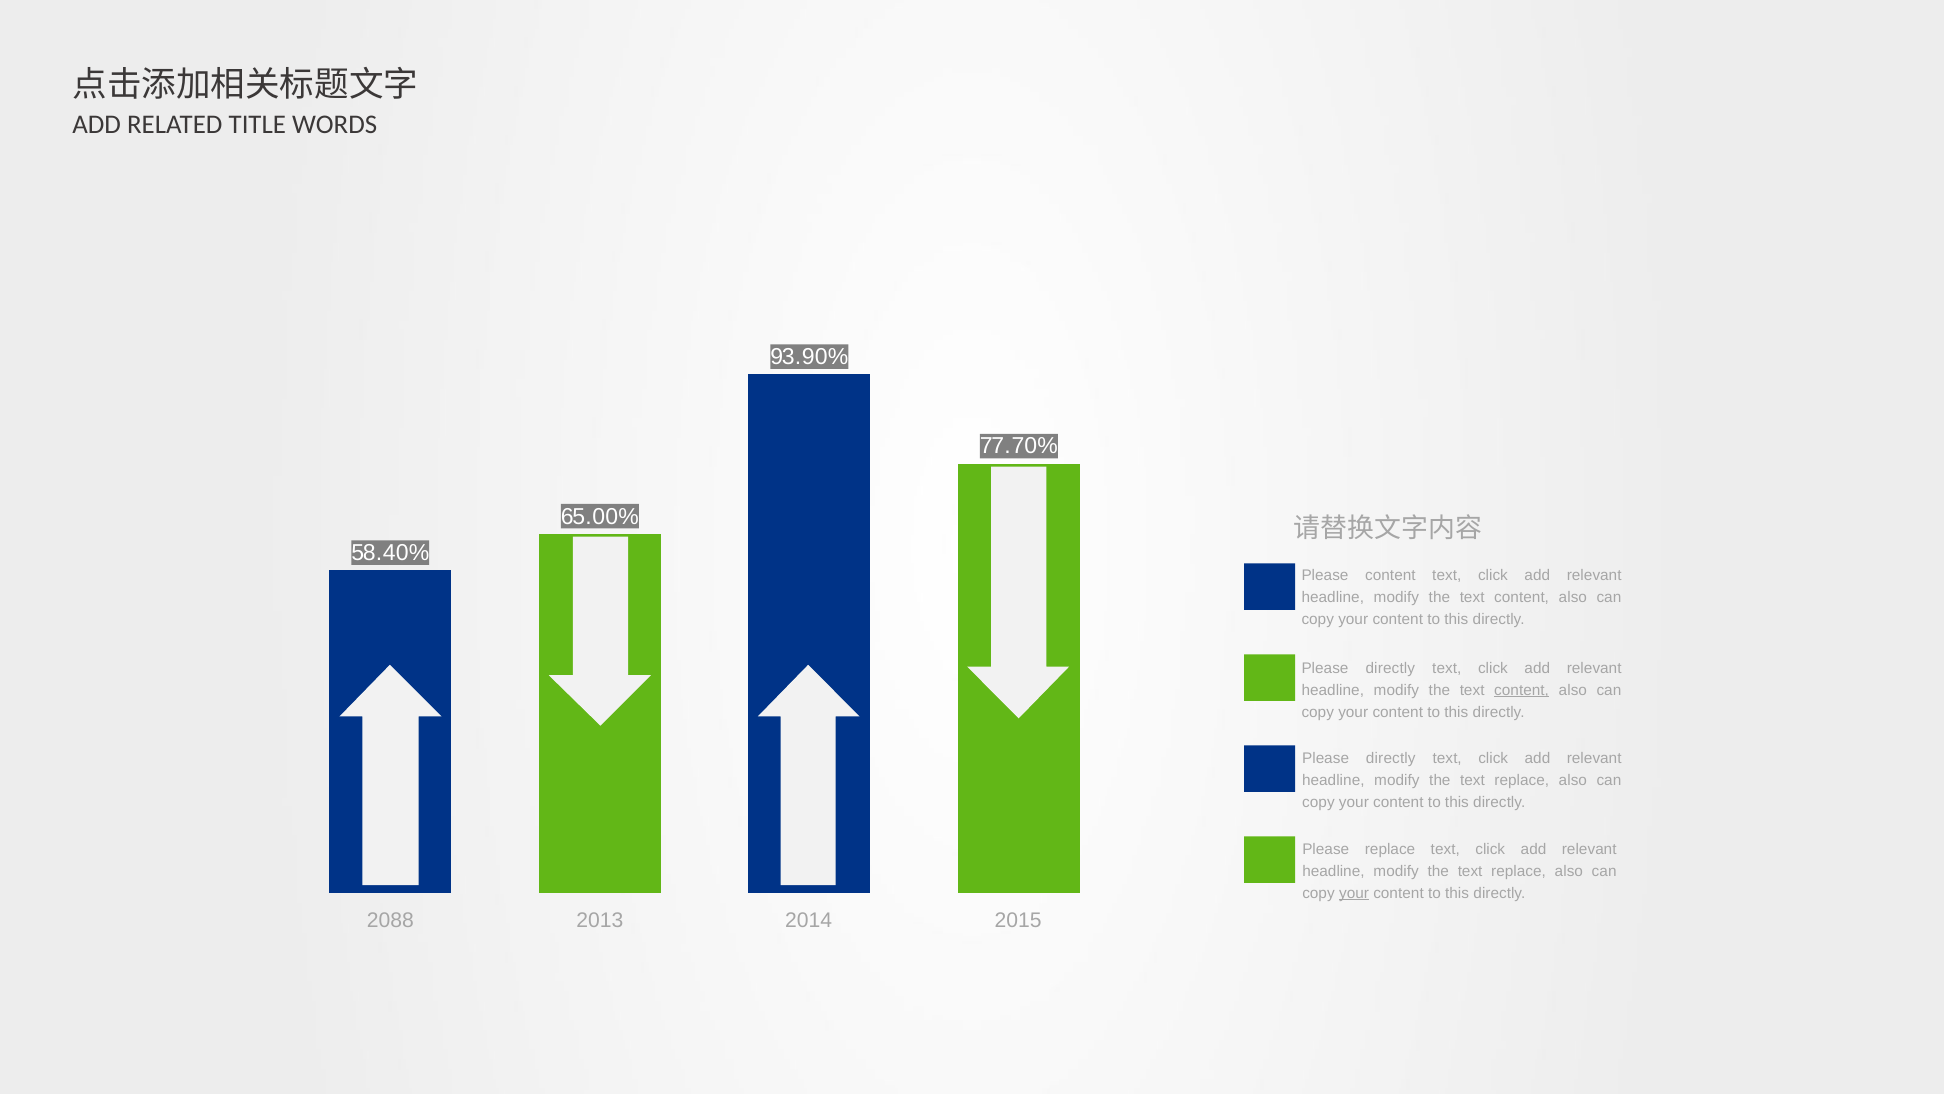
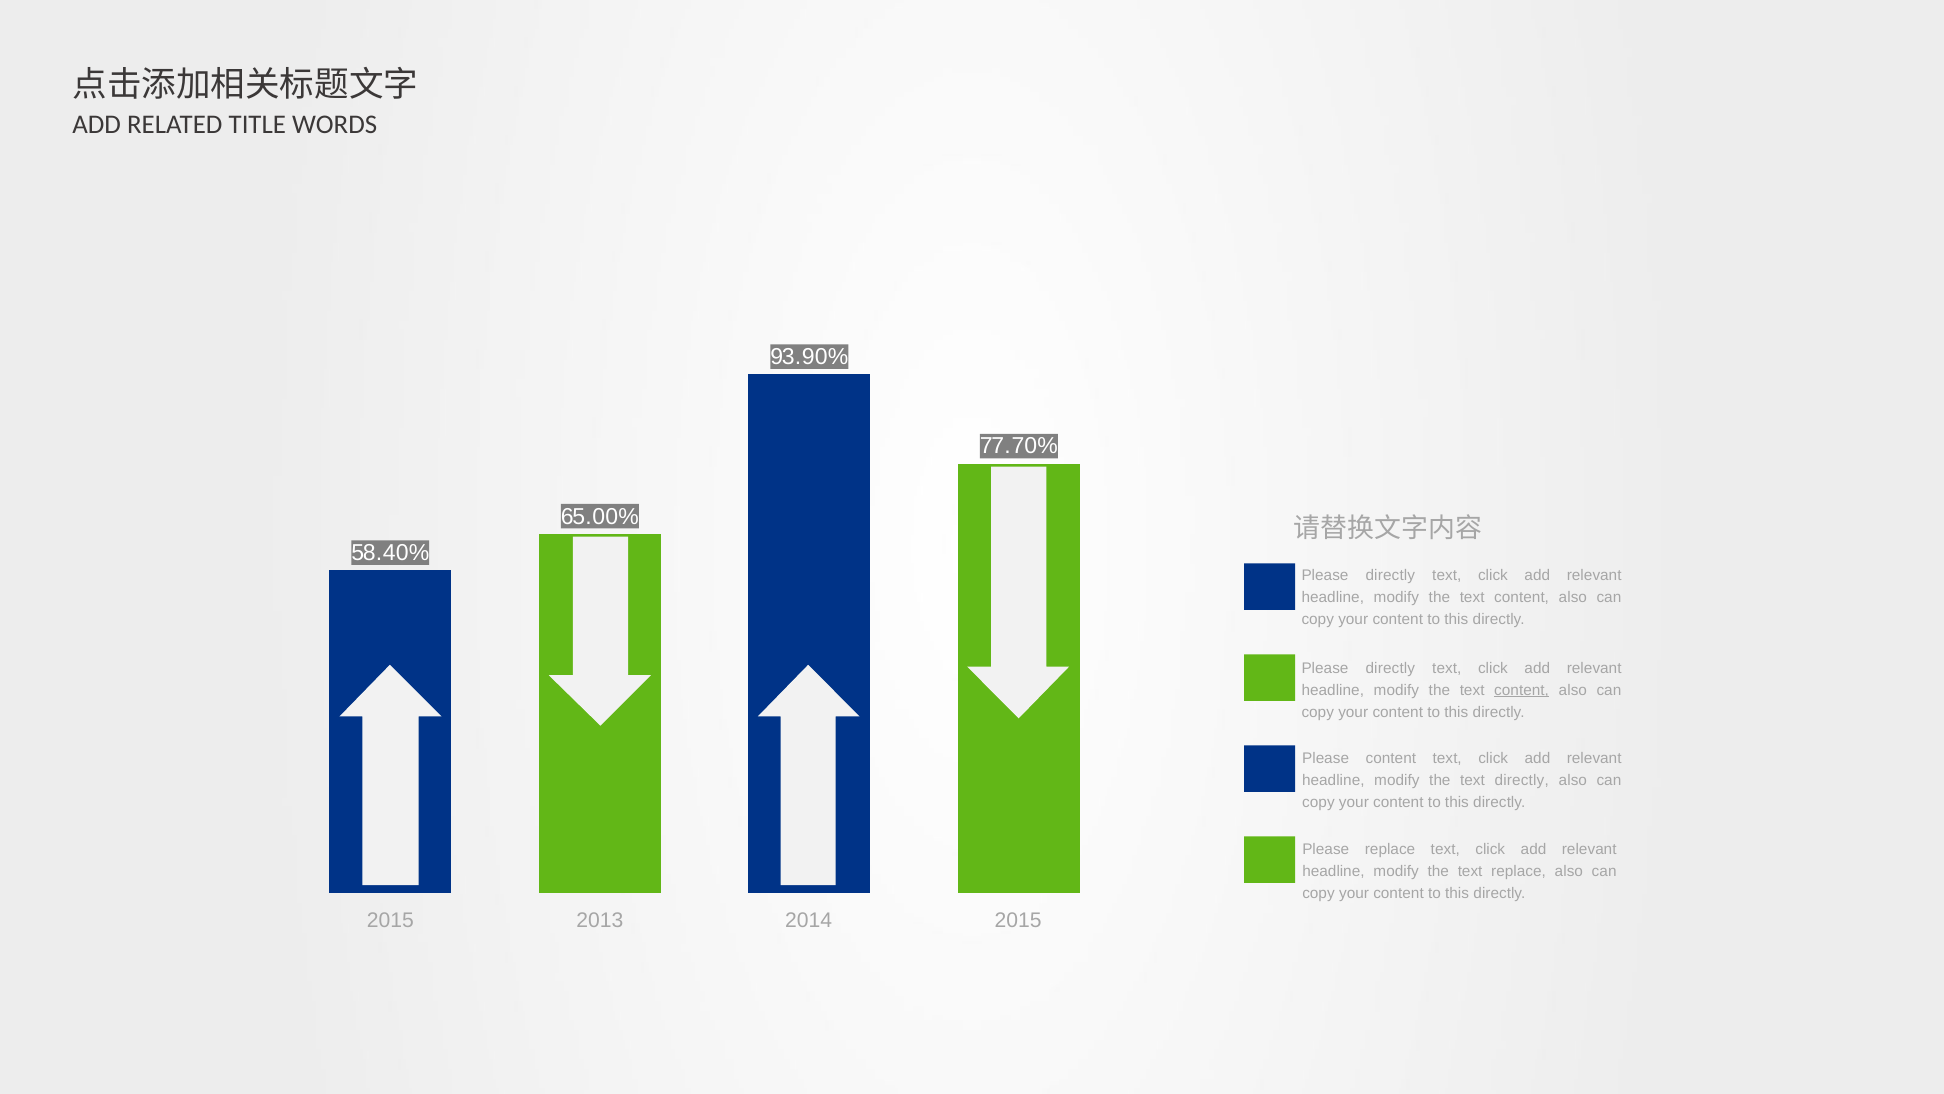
content: content -> directly (1390, 575)
directly: directly -> content (1391, 758)
replace: replace -> directly (1522, 780)
your underline: present -> none (1354, 893)
2088: 2088 -> 2015 (390, 920)
